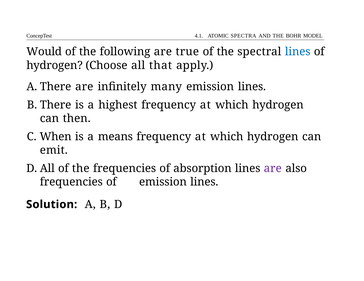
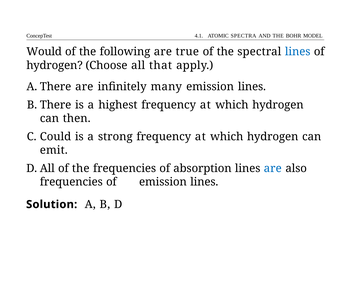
When: When -> Could (55, 137)
means: means -> strong (115, 137)
are colour: purple -> blue (273, 169)
